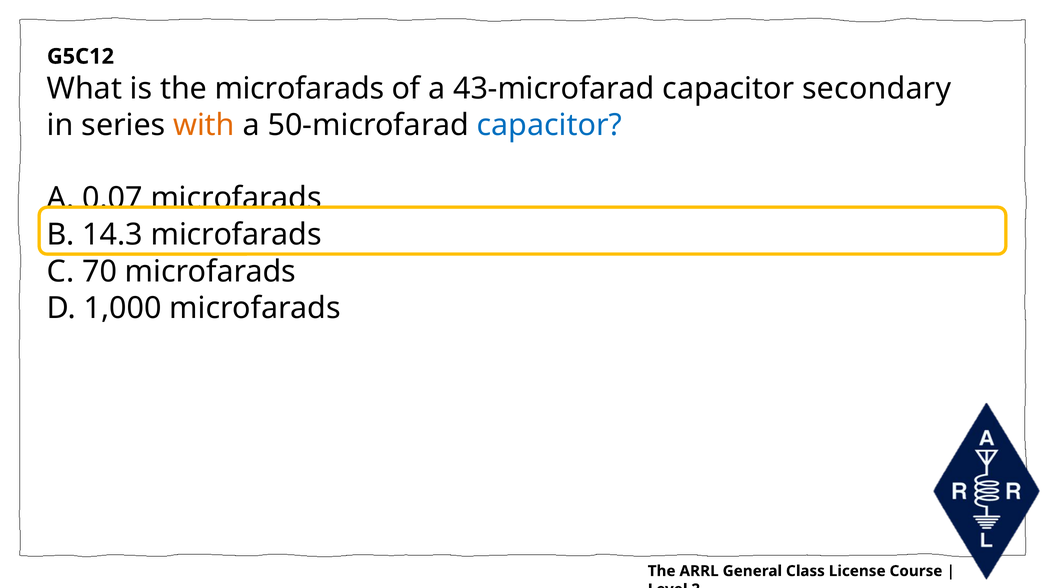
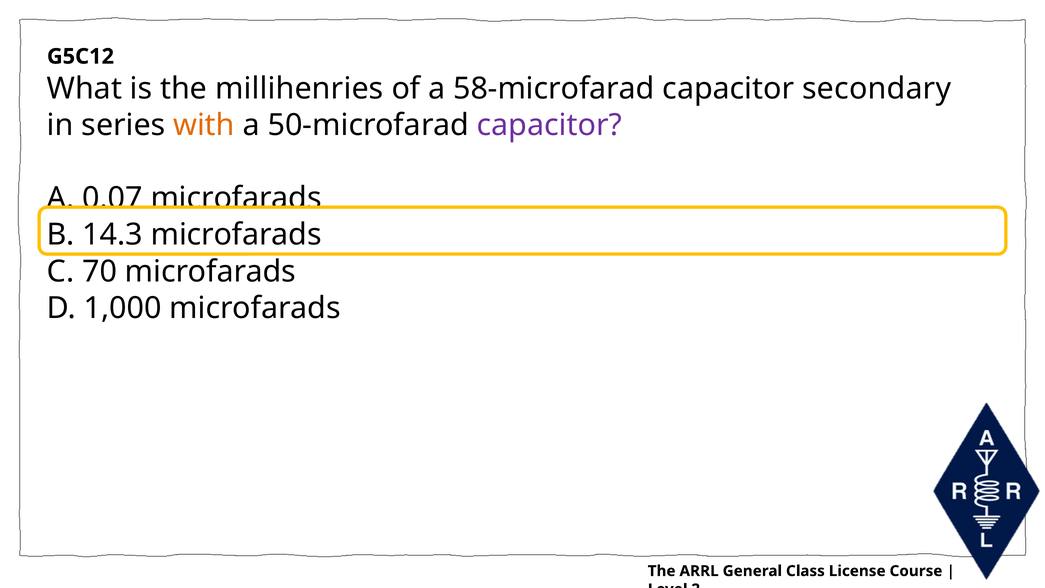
the microfarads: microfarads -> millihenries (299, 88)
43-microfarad: 43-microfarad -> 58-microfarad (554, 88)
capacitor colour: blue -> purple (549, 125)
